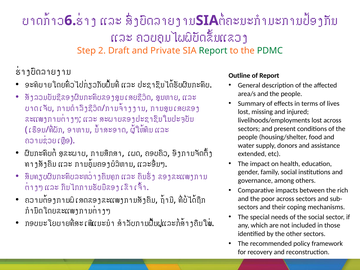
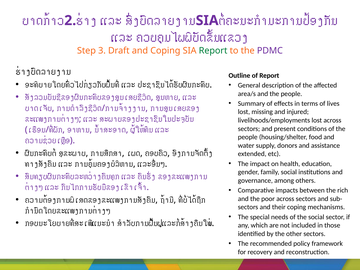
6: 6 -> 2 (70, 20)
2: 2 -> 3 (102, 51)
and Private: Private -> Coping (165, 51)
PDMC colour: green -> purple (270, 51)
